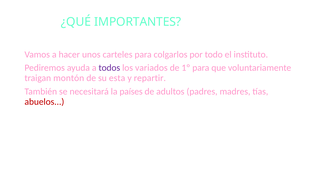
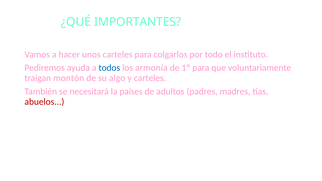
todos colour: purple -> blue (109, 68)
variados: variados -> armonía (151, 68)
esta: esta -> algo (117, 78)
y repartir: repartir -> carteles (150, 78)
